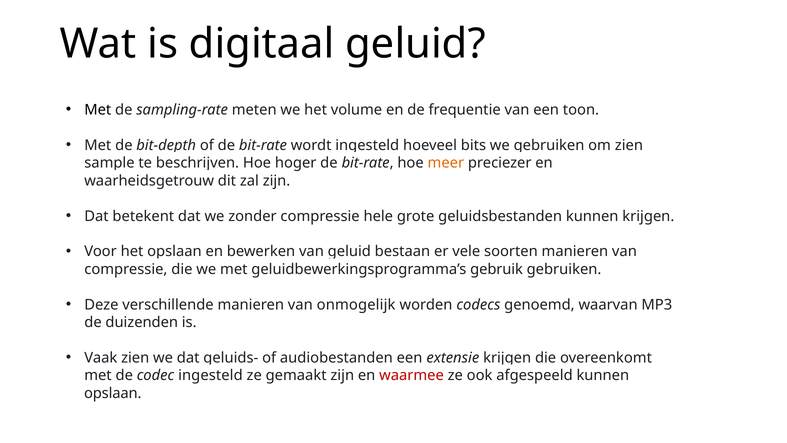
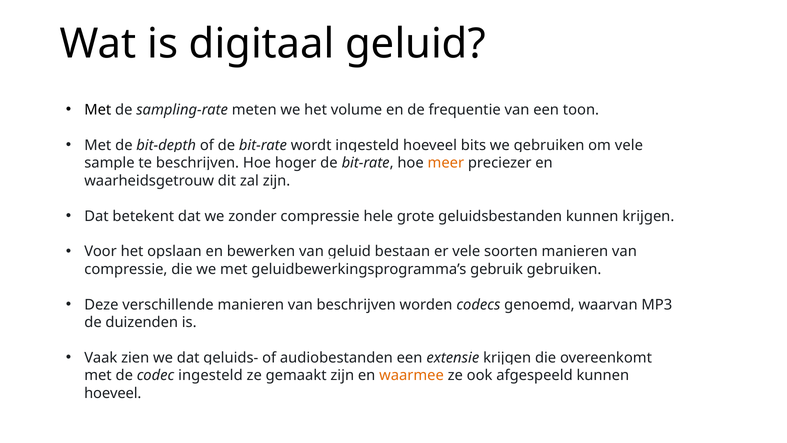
om zien: zien -> vele (629, 145)
van onmogelijk: onmogelijk -> beschrijven (356, 305)
waarmee colour: red -> orange (412, 375)
opslaan: opslaan -> hoeveel (113, 393)
